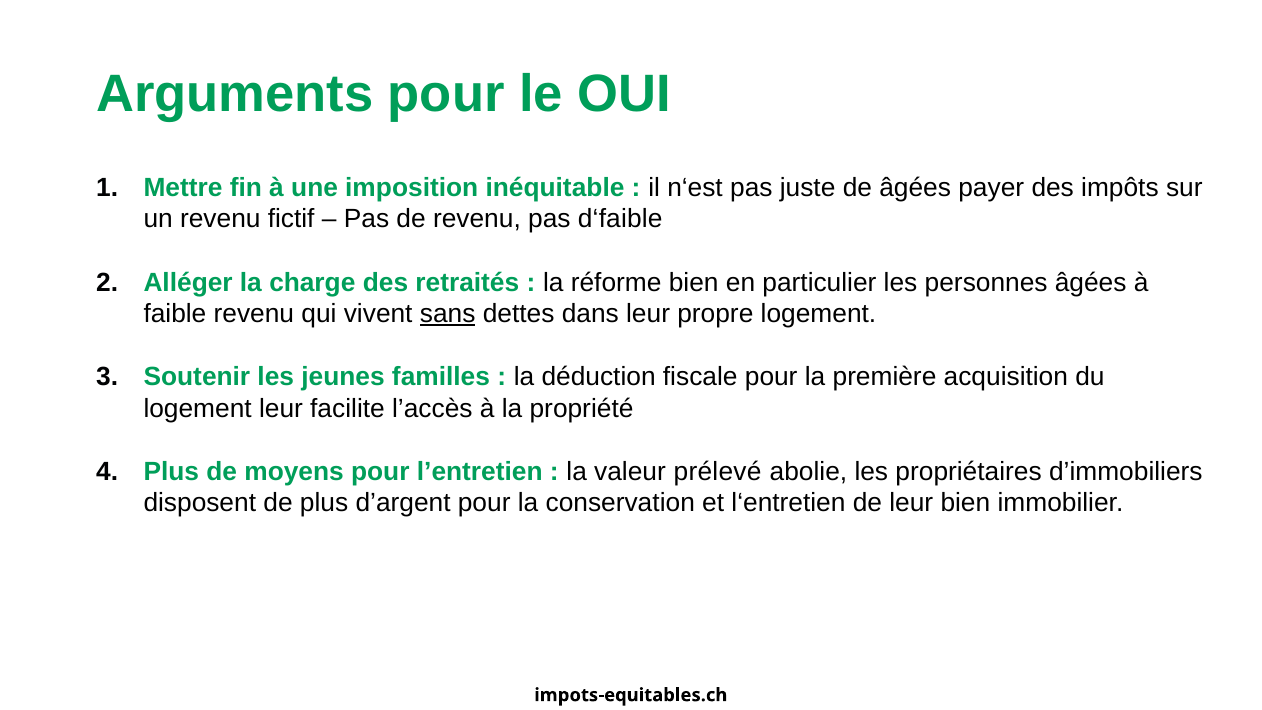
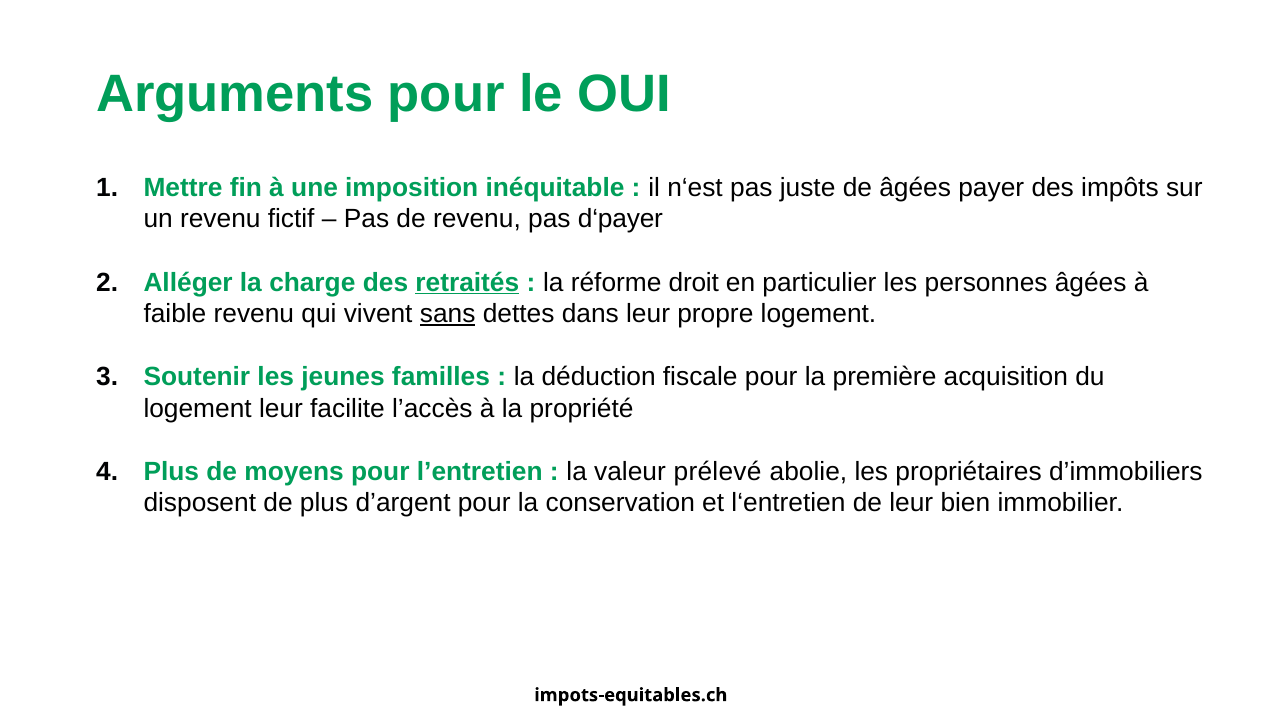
d‘faible: d‘faible -> d‘payer (620, 219)
retraités underline: none -> present (467, 282)
réforme bien: bien -> droit (694, 282)
